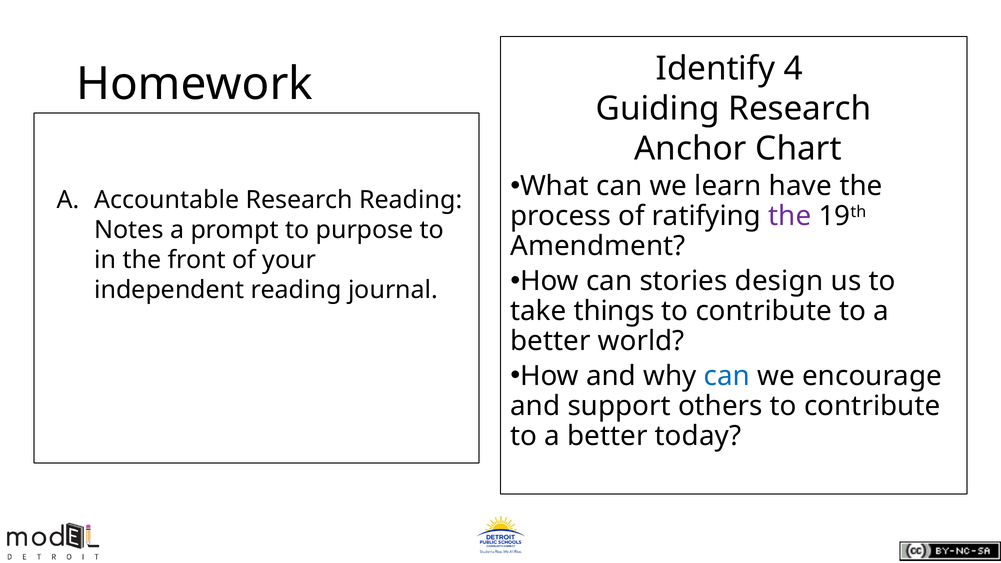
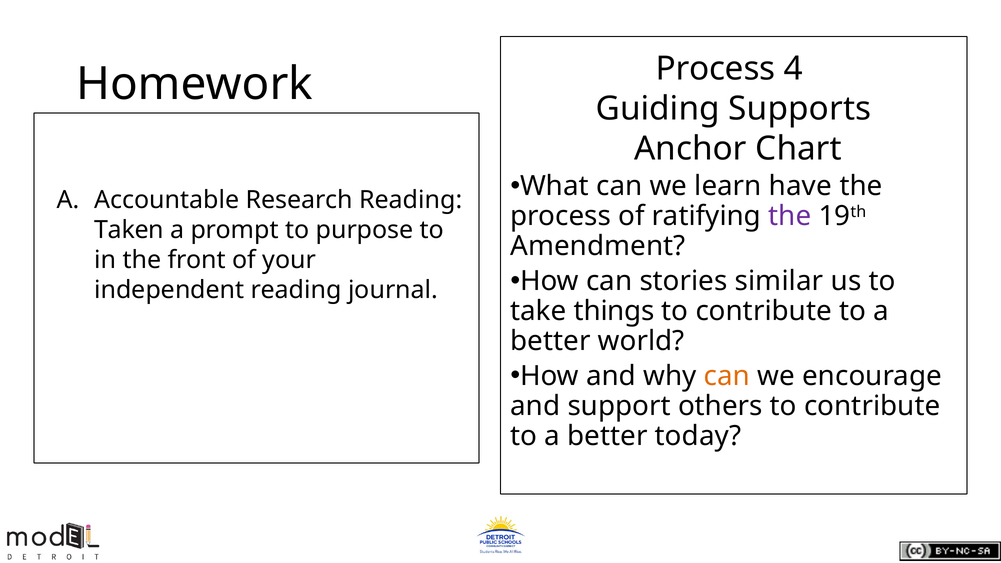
Identify: Identify -> Process (716, 69)
Guiding Research: Research -> Supports (800, 109)
Notes: Notes -> Taken (129, 230)
design: design -> similar (779, 281)
can colour: blue -> orange (727, 376)
